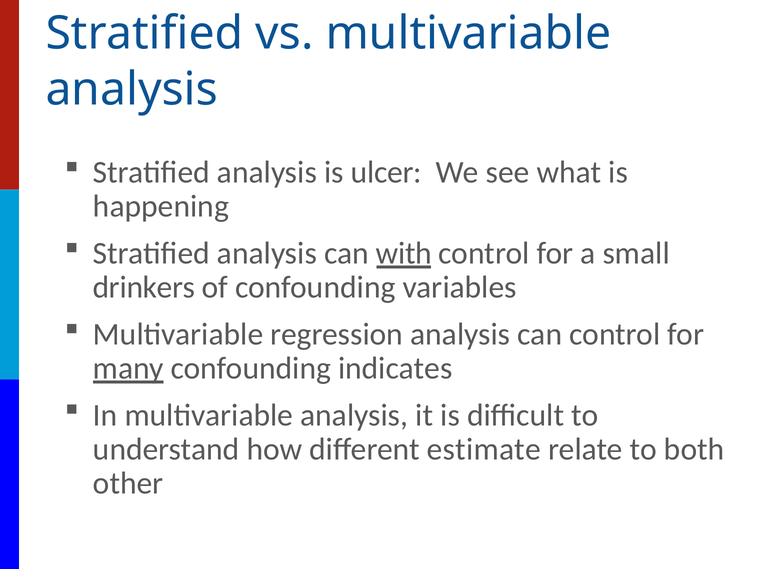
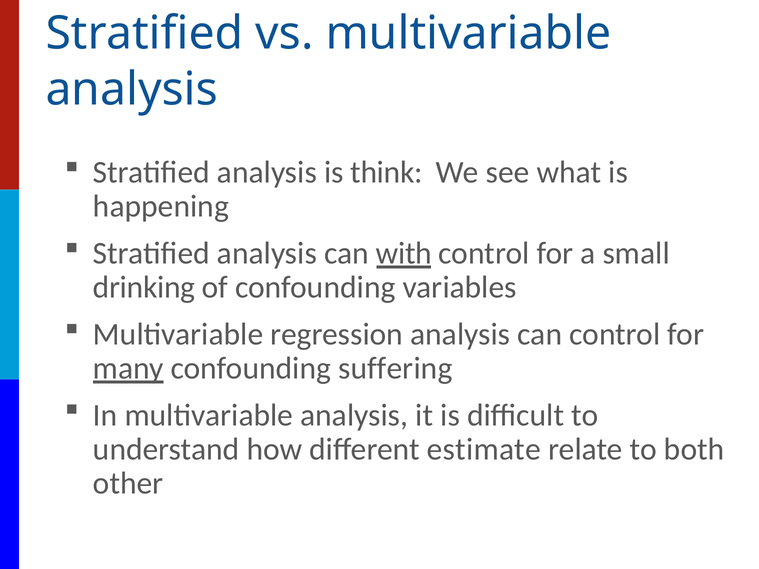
ulcer: ulcer -> think (386, 172)
drinkers: drinkers -> drinking (144, 288)
indicates: indicates -> suffering (395, 369)
